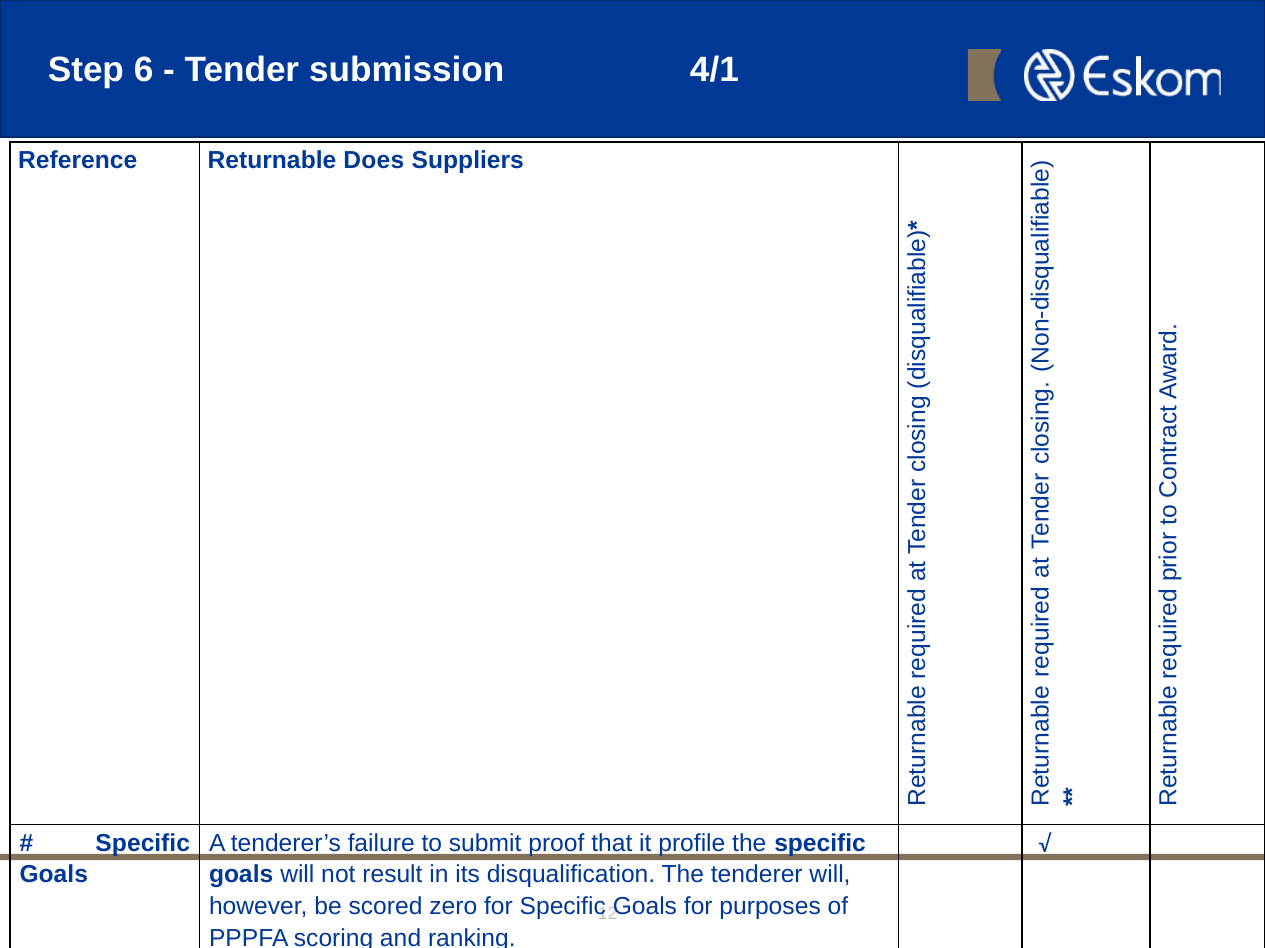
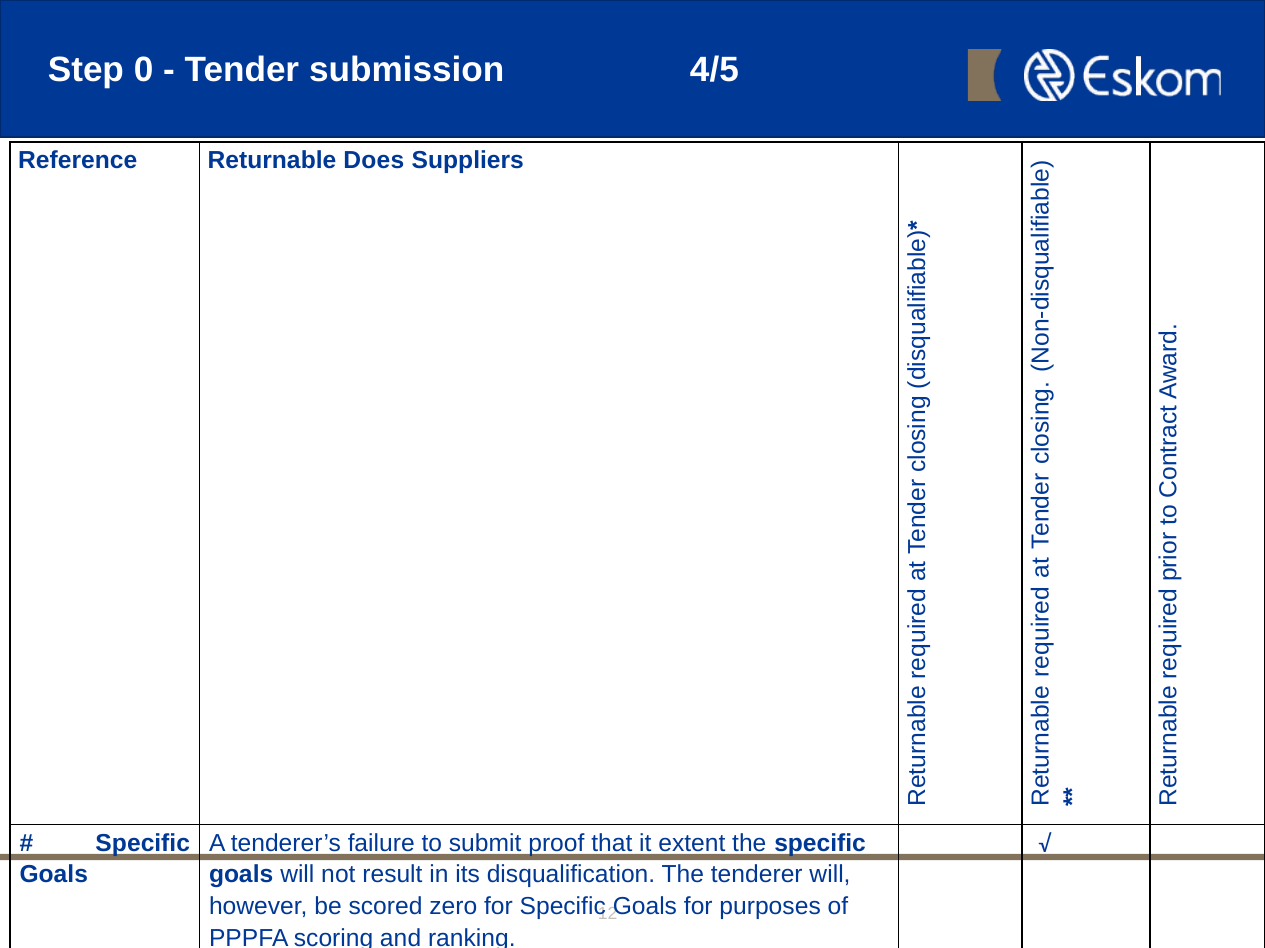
6: 6 -> 0 (144, 69)
4/1: 4/1 -> 4/5 (714, 69)
it profile: profile -> extent (692, 844)
